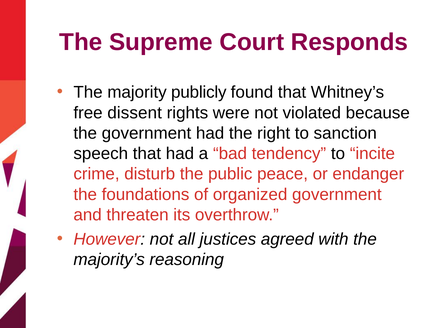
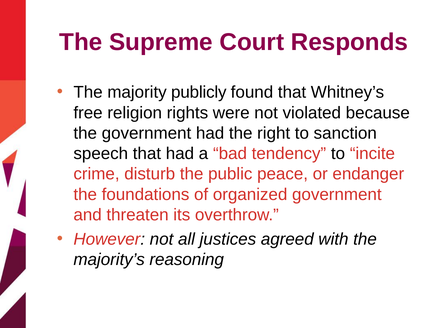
dissent: dissent -> religion (135, 113)
